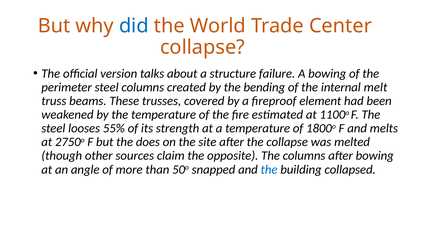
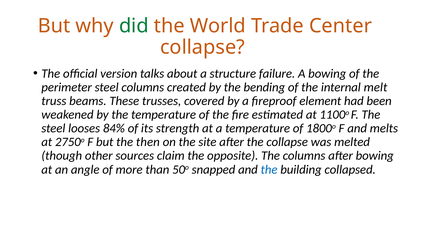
did colour: blue -> green (134, 26)
55%: 55% -> 84% (114, 129)
does: does -> then (148, 142)
